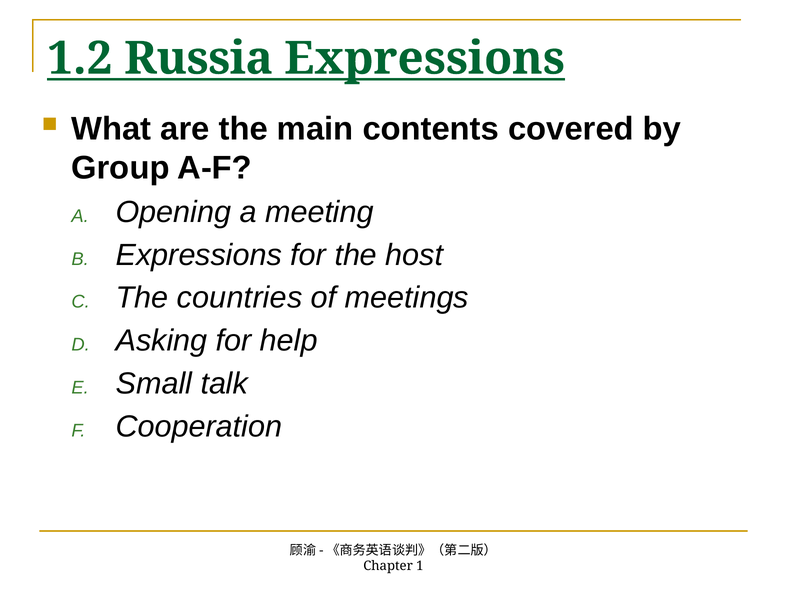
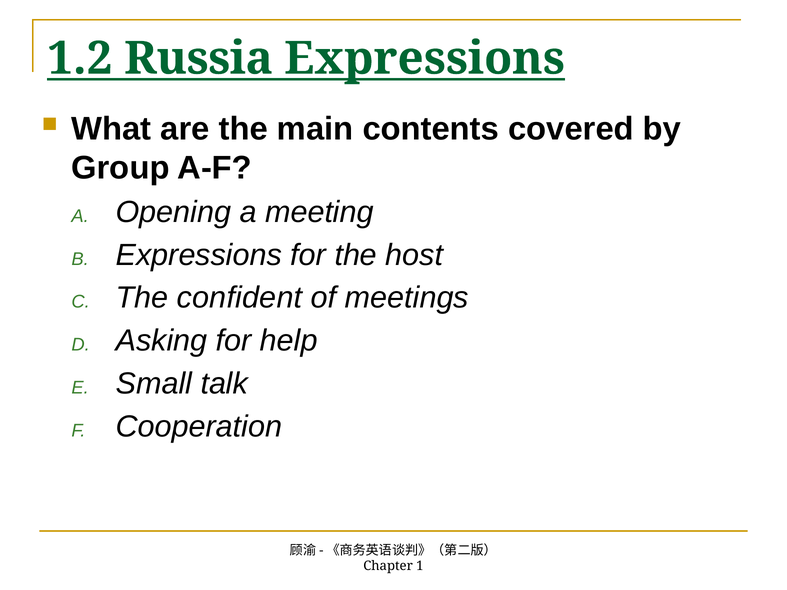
countries: countries -> confident (240, 298)
